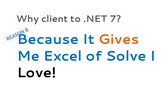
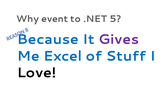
client: client -> event (55, 19)
7: 7 -> 5 (115, 19)
Gives colour: orange -> purple (119, 40)
Solve: Solve -> Stuff (126, 56)
